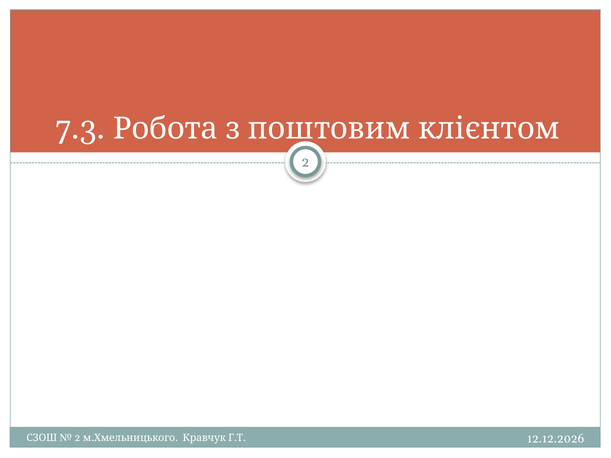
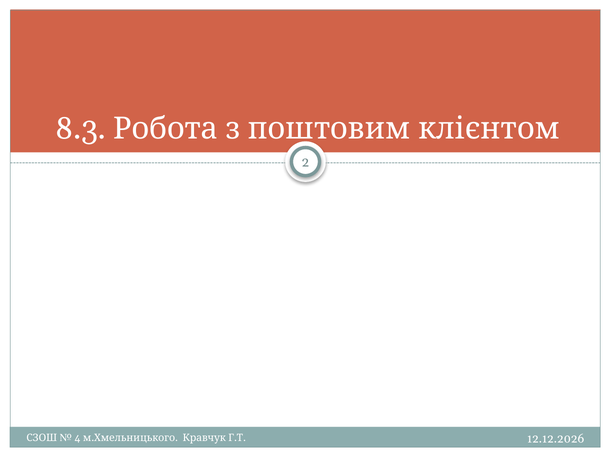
7.3: 7.3 -> 8.3 (81, 129)
2: 2 -> 4 (77, 438)
